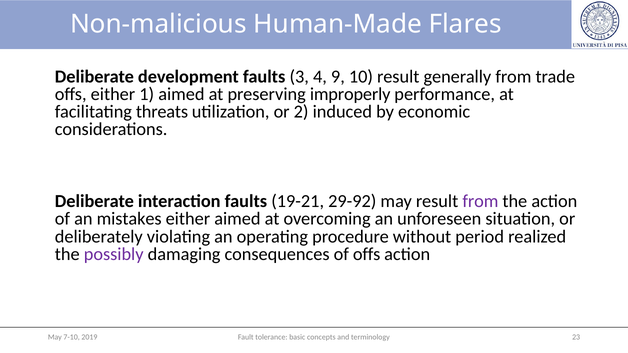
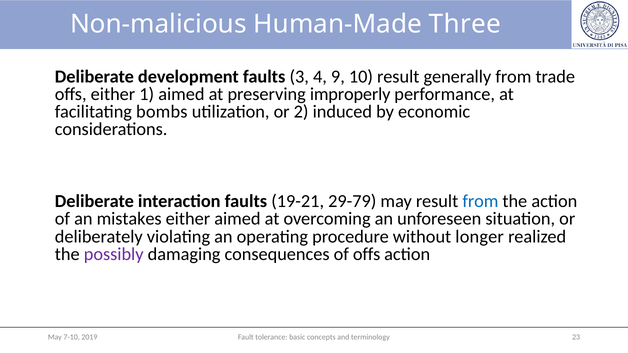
Flares: Flares -> Three (465, 24)
threats: threats -> bombs (162, 112)
29-92: 29-92 -> 29-79 (352, 202)
from colour: purple -> blue (480, 202)
period: period -> longer (480, 237)
